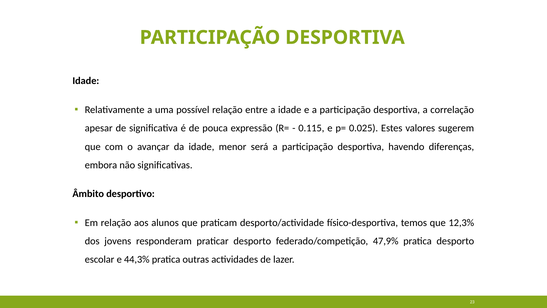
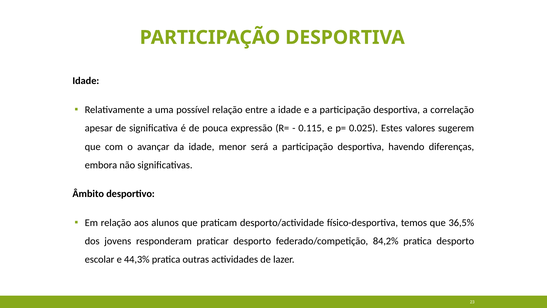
12,3%: 12,3% -> 36,5% (461, 222)
47,9%: 47,9% -> 84,2% (386, 241)
